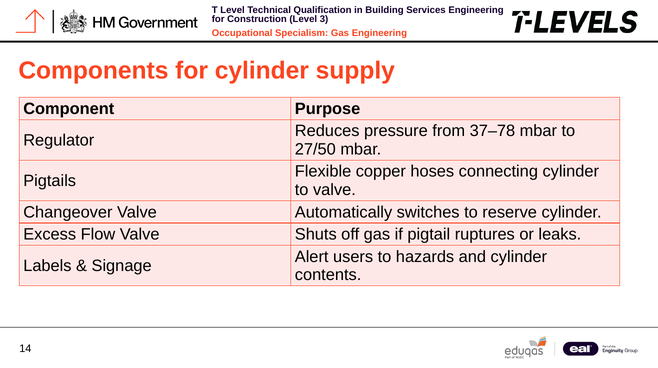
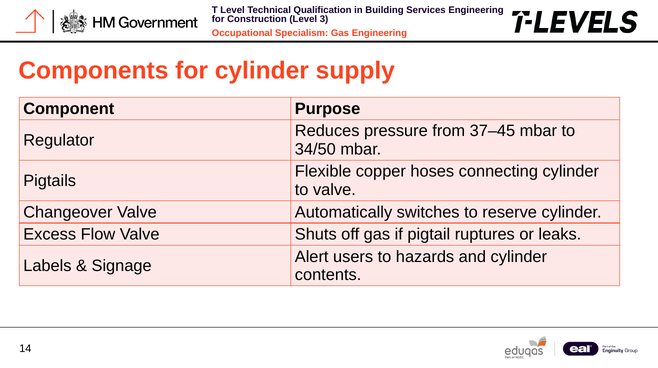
37–78: 37–78 -> 37–45 (492, 131)
27/50: 27/50 -> 34/50 (315, 149)
